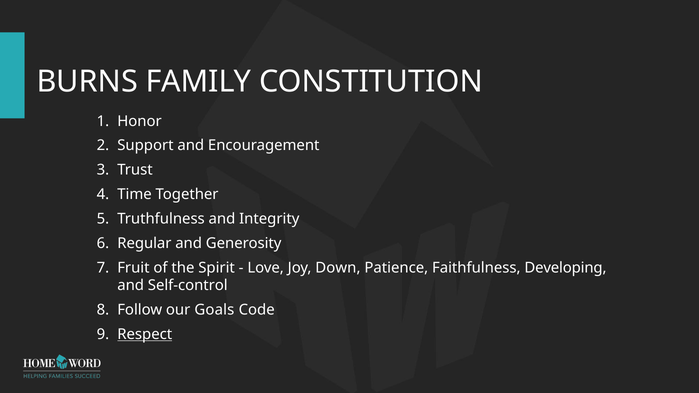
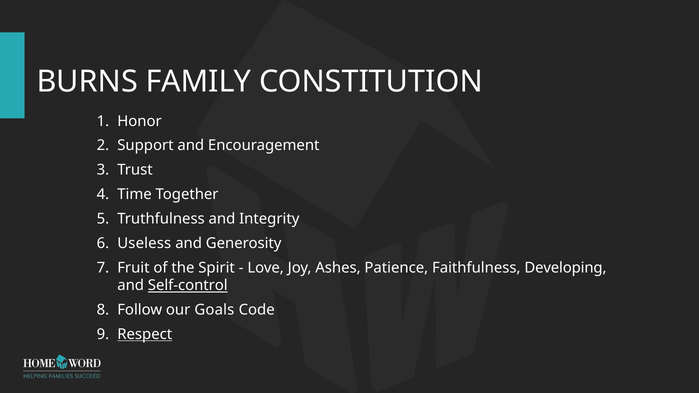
Regular: Regular -> Useless (144, 243)
Down: Down -> Ashes (338, 268)
Self-control underline: none -> present (188, 286)
